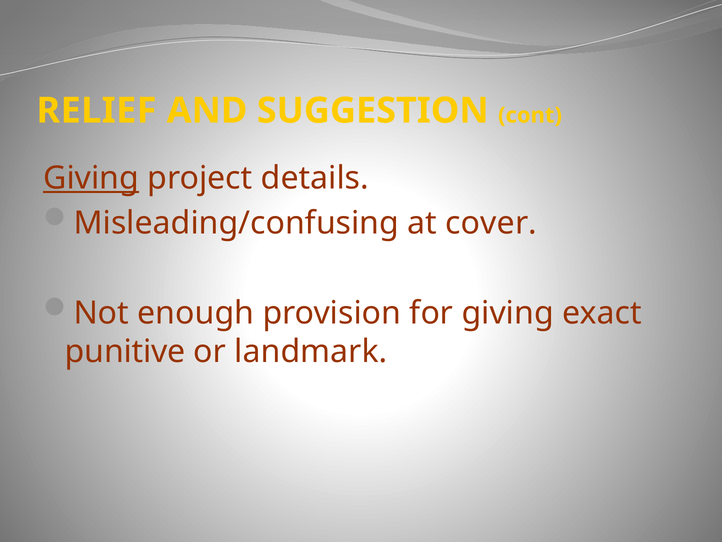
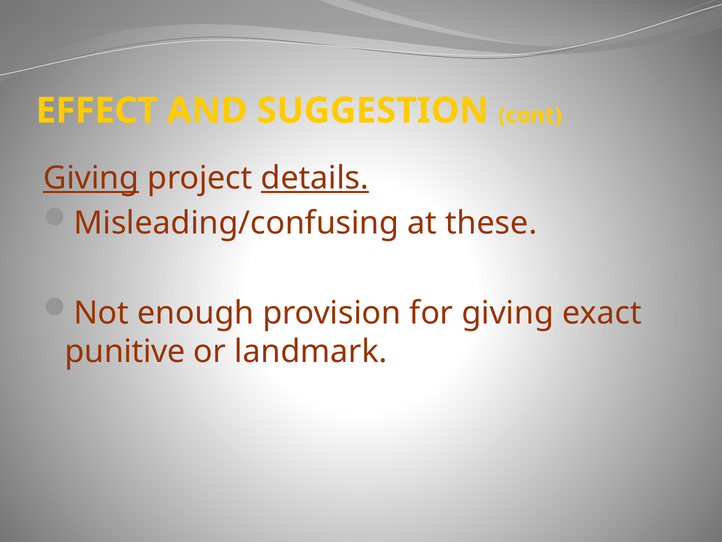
RELIEF: RELIEF -> EFFECT (97, 111)
details underline: none -> present (315, 178)
cover: cover -> these (491, 223)
